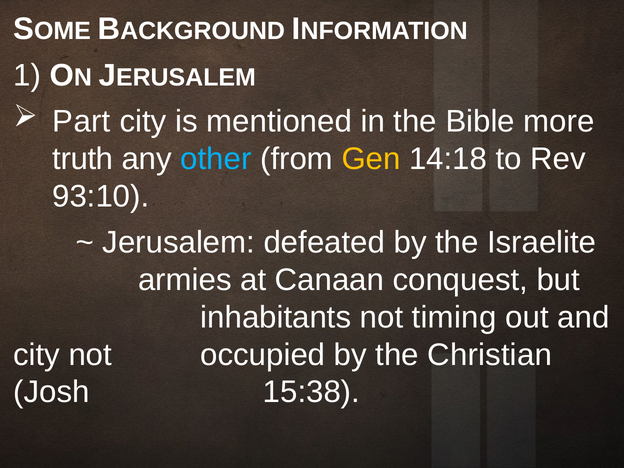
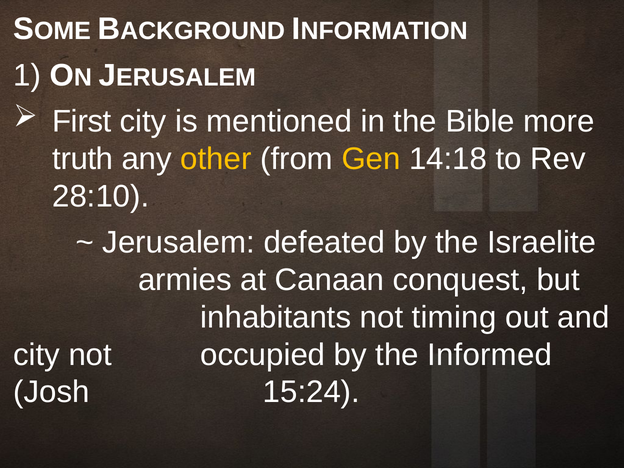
Part: Part -> First (82, 121)
other colour: light blue -> yellow (216, 159)
93:10: 93:10 -> 28:10 (101, 196)
Christian: Christian -> Informed (490, 355)
15:38: 15:38 -> 15:24 (311, 392)
